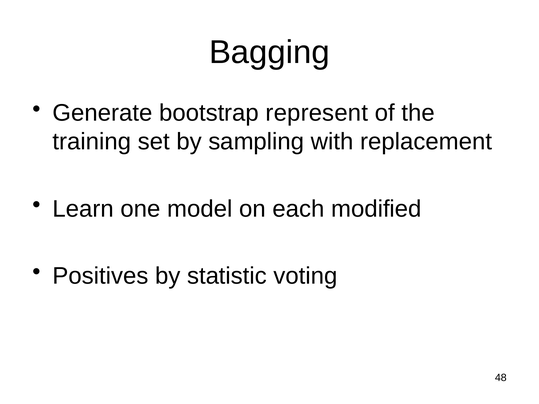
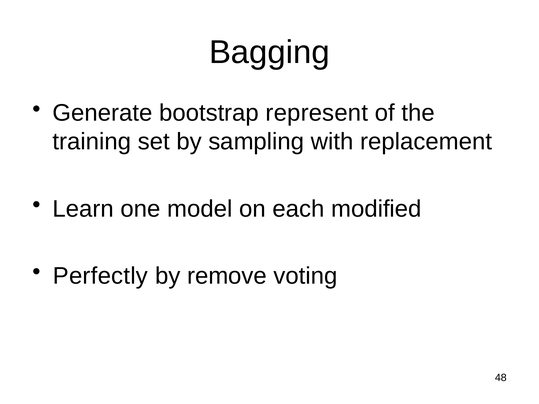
Positives: Positives -> Perfectly (100, 276)
statistic: statistic -> remove (227, 276)
